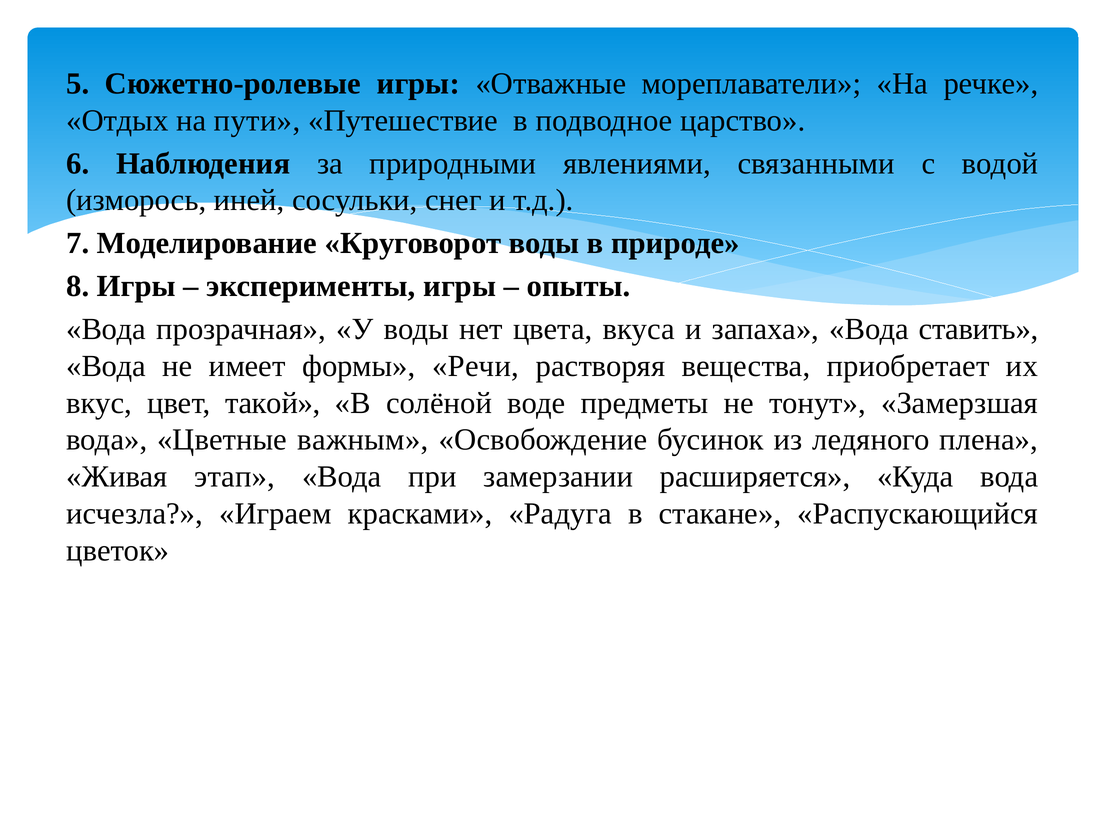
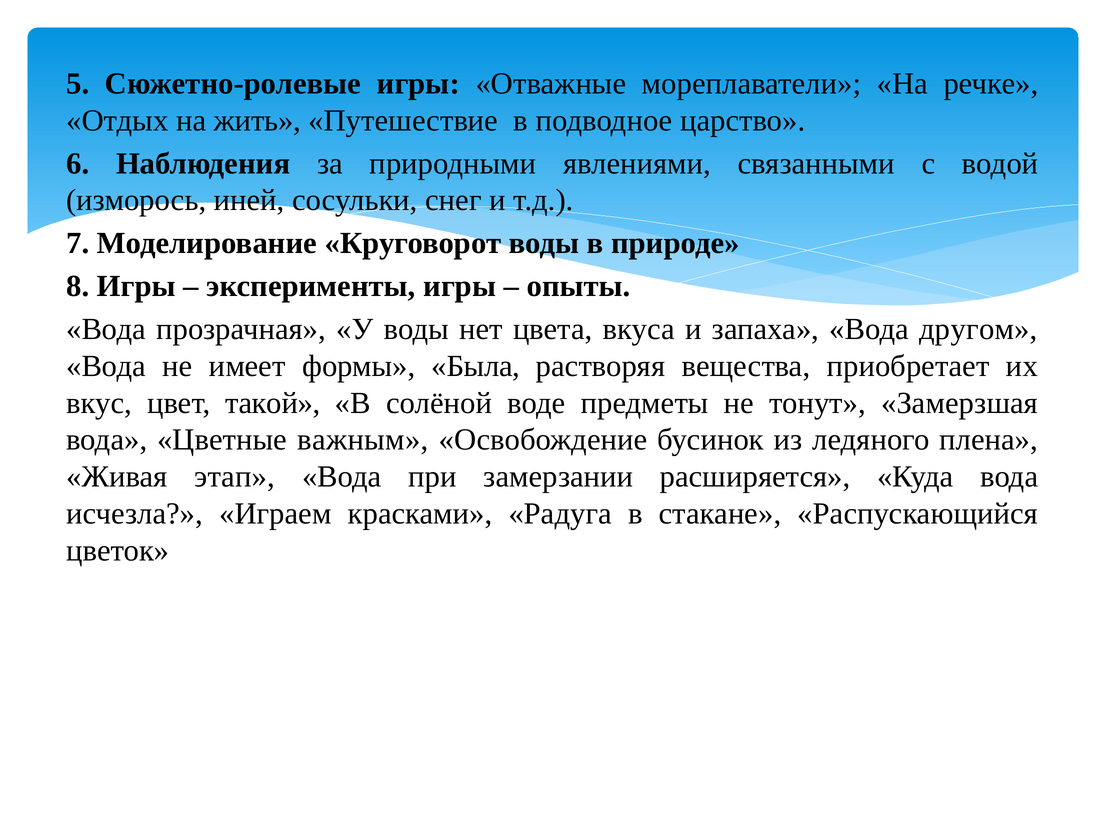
пути: пути -> жить (257, 121)
ставить: ставить -> другом (978, 330)
Речи: Речи -> Была (476, 366)
